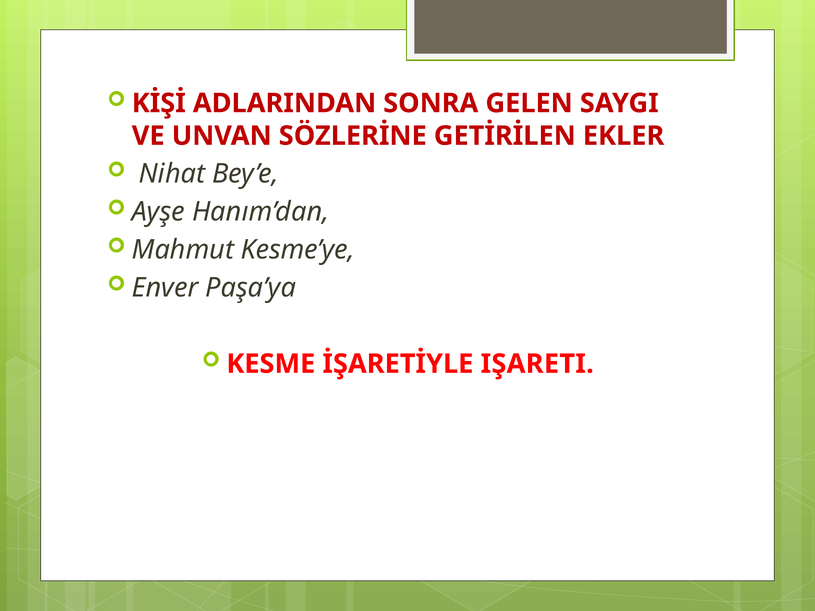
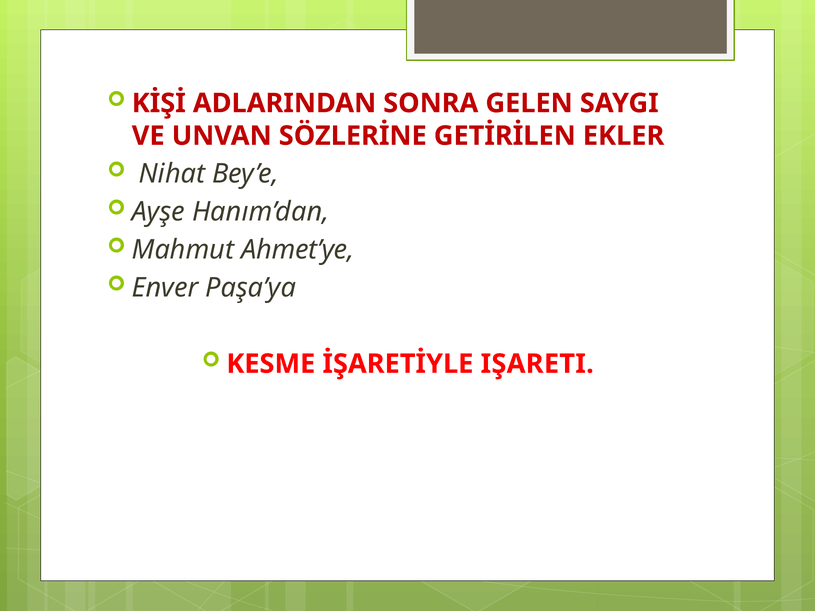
Kesme’ye: Kesme’ye -> Ahmet’ye (298, 250)
